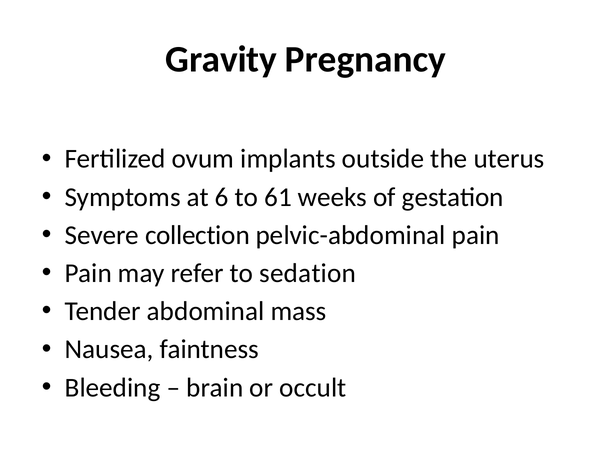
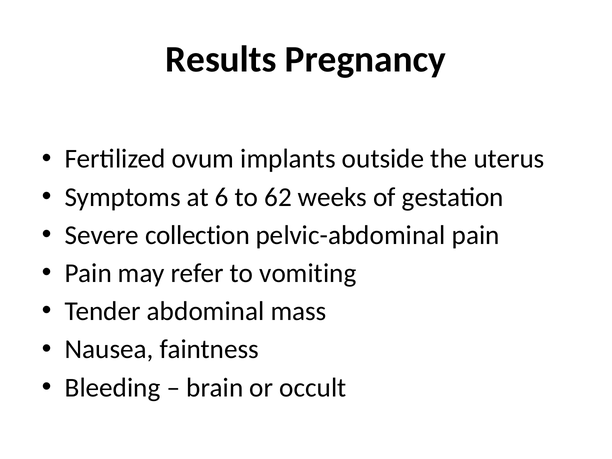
Gravity: Gravity -> Results (221, 59)
61: 61 -> 62 (278, 197)
sedation: sedation -> vomiting (308, 273)
